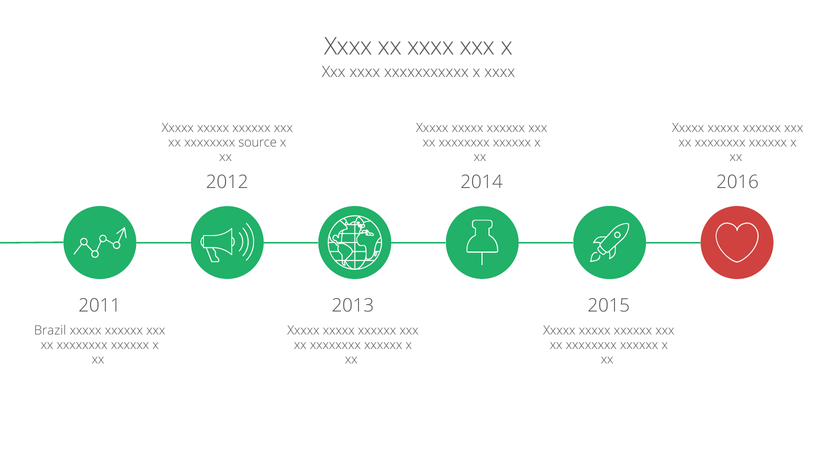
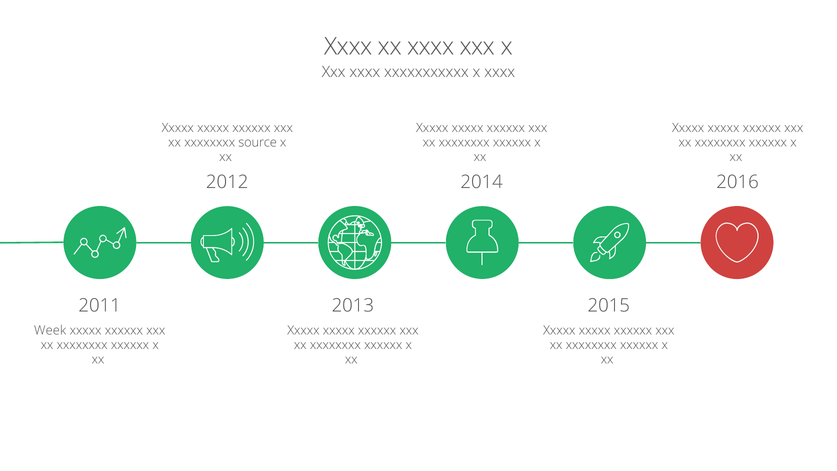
Brazil: Brazil -> Week (50, 330)
